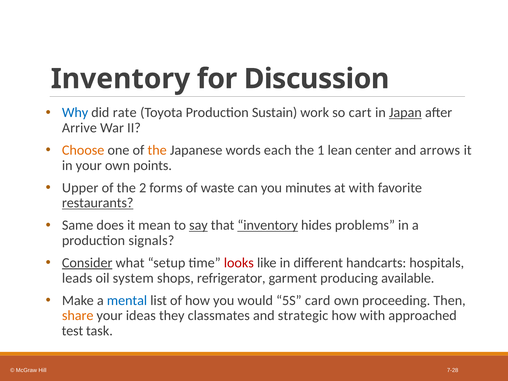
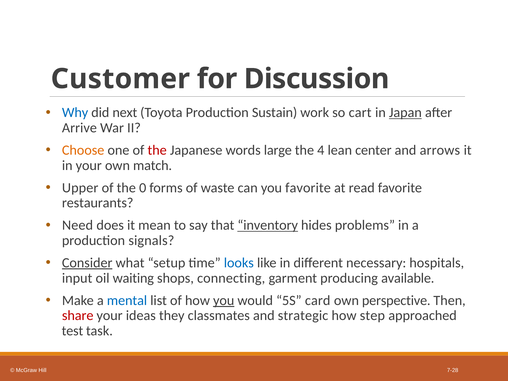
Inventory: Inventory -> Customer (120, 79)
rate: rate -> next (125, 113)
the colour: orange -> red (157, 150)
each: each -> large (278, 150)
1: 1 -> 4 (321, 150)
points: points -> match (153, 165)
2: 2 -> 0 (143, 188)
you minutes: minutes -> favorite (308, 188)
at with: with -> read (362, 188)
restaurants underline: present -> none (98, 203)
Same: Same -> Need (78, 225)
say underline: present -> none (198, 225)
looks colour: red -> blue (239, 263)
handcarts: handcarts -> necessary (376, 263)
leads: leads -> input (77, 278)
system: system -> waiting (133, 278)
refrigerator: refrigerator -> connecting (231, 278)
you underline: none -> present (224, 300)
proceeding: proceeding -> perspective (396, 300)
share colour: orange -> red (78, 316)
how with: with -> step (372, 316)
